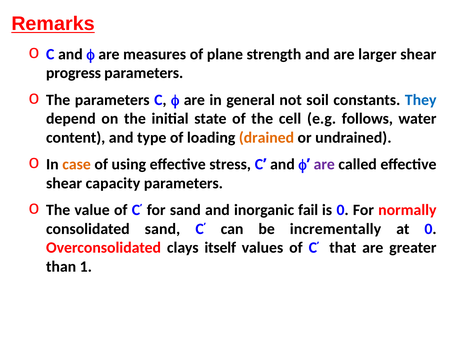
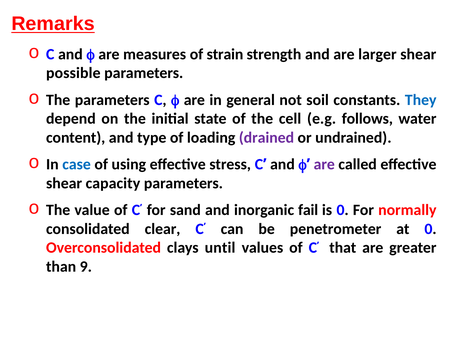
plane: plane -> strain (225, 54)
progress: progress -> possible (73, 73)
drained colour: orange -> purple (266, 138)
case colour: orange -> blue (77, 165)
consolidated sand: sand -> clear (163, 229)
incrementally: incrementally -> penetrometer (336, 229)
itself: itself -> until (220, 248)
1: 1 -> 9 (86, 267)
